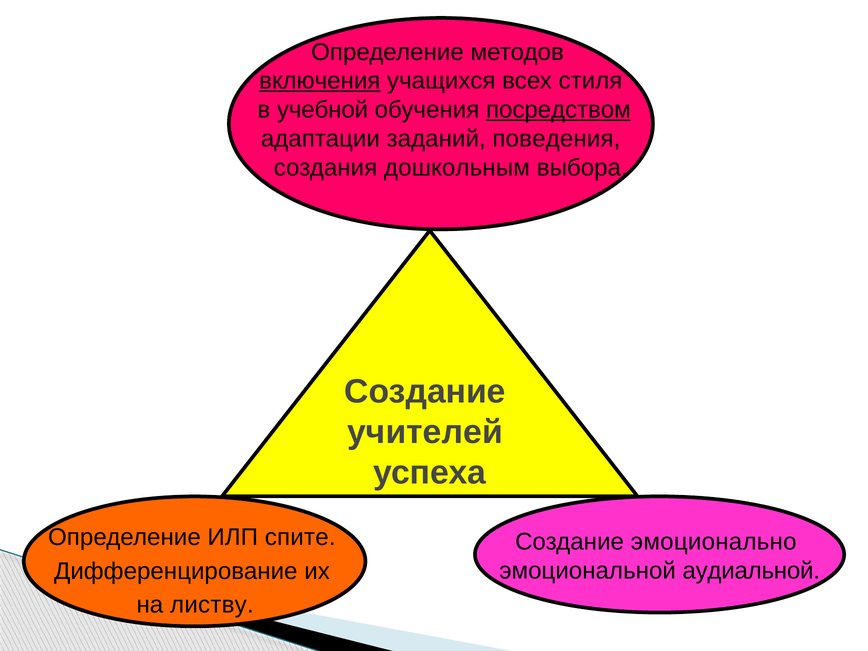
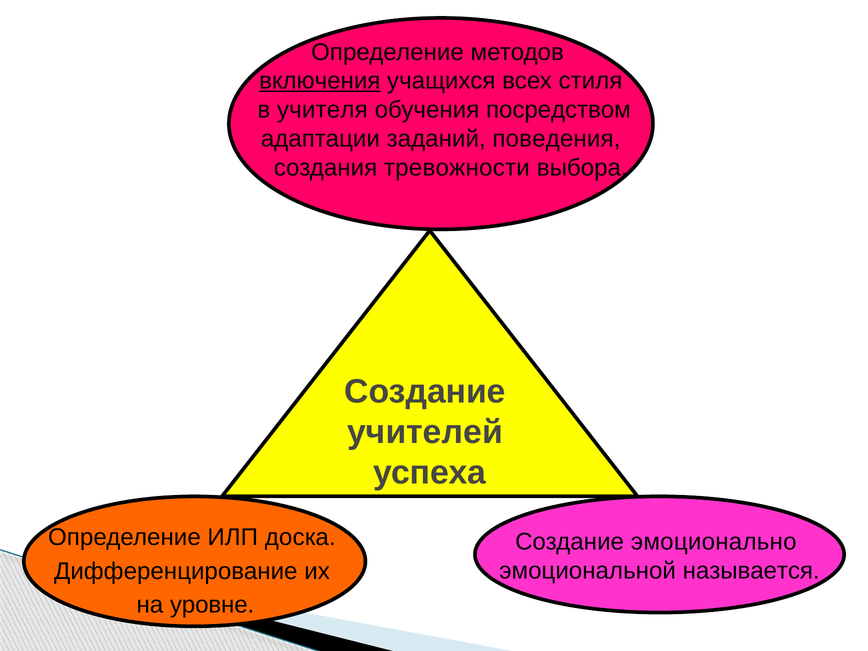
учебной: учебной -> учителя (322, 110)
посредством underline: present -> none (558, 110)
дошкольным: дошкольным -> тревожности (457, 168)
спите: спите -> доска (300, 537)
аудиальной: аудиальной -> называется (751, 571)
листву: листву -> уровне (212, 605)
